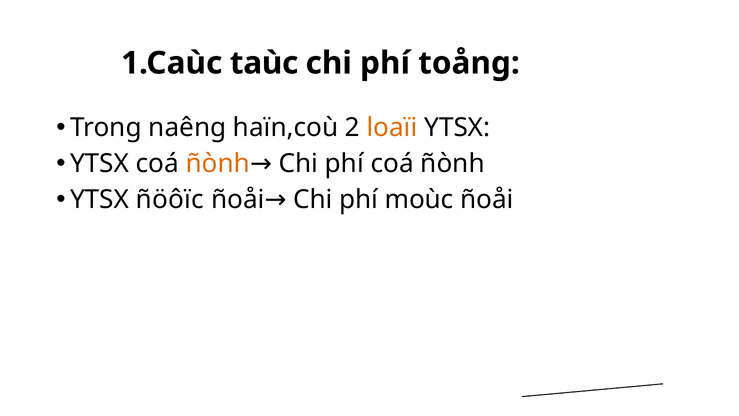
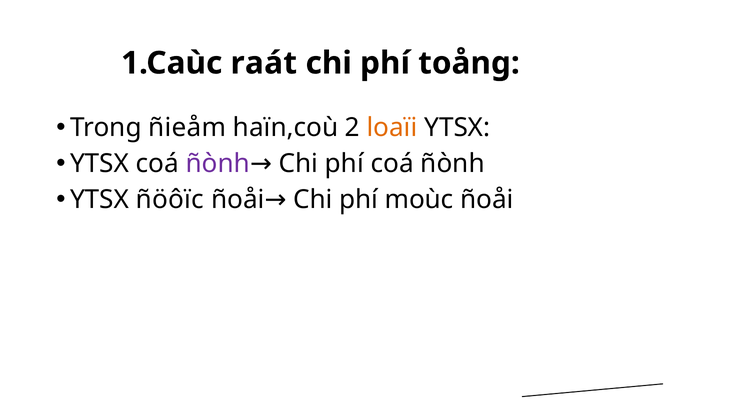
taùc: taùc -> raát (264, 63)
naêng: naêng -> ñieåm (187, 127)
ñònh colour: orange -> purple (218, 163)
